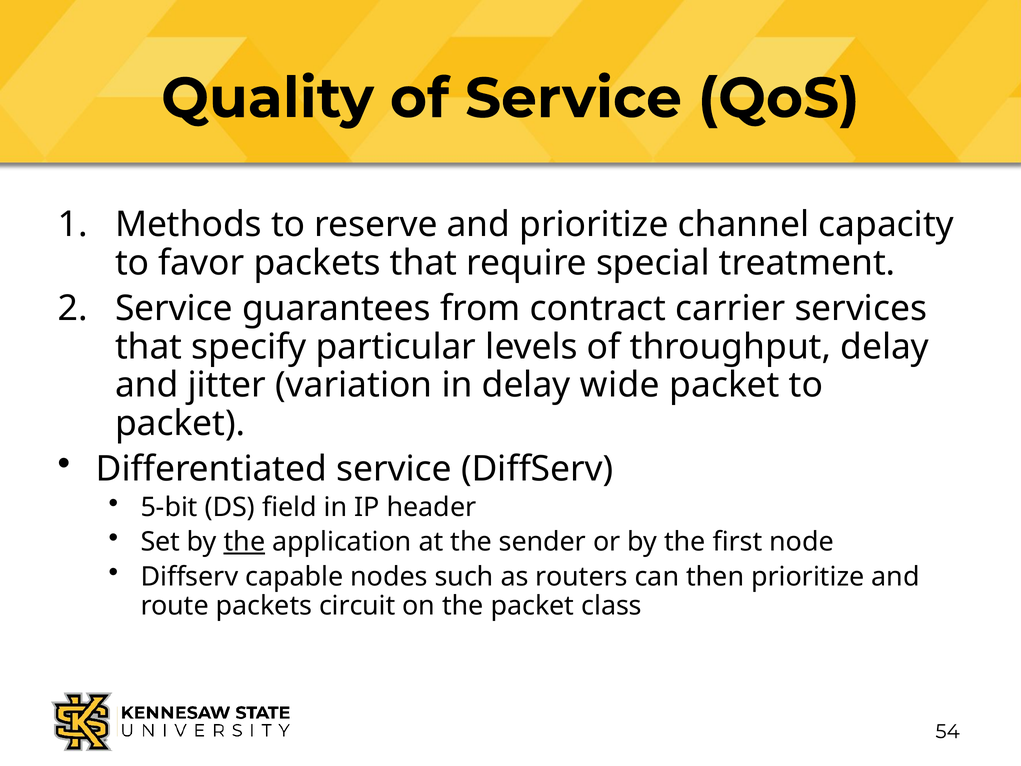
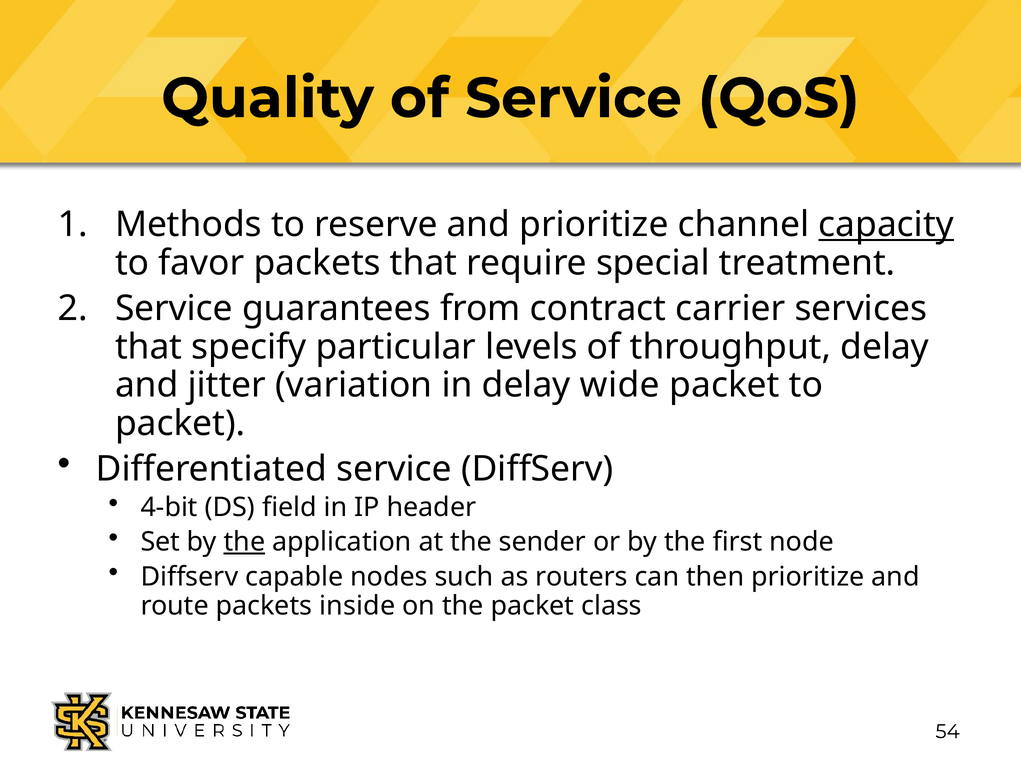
capacity underline: none -> present (886, 225)
5-bit: 5-bit -> 4-bit (169, 507)
circuit: circuit -> inside (357, 606)
